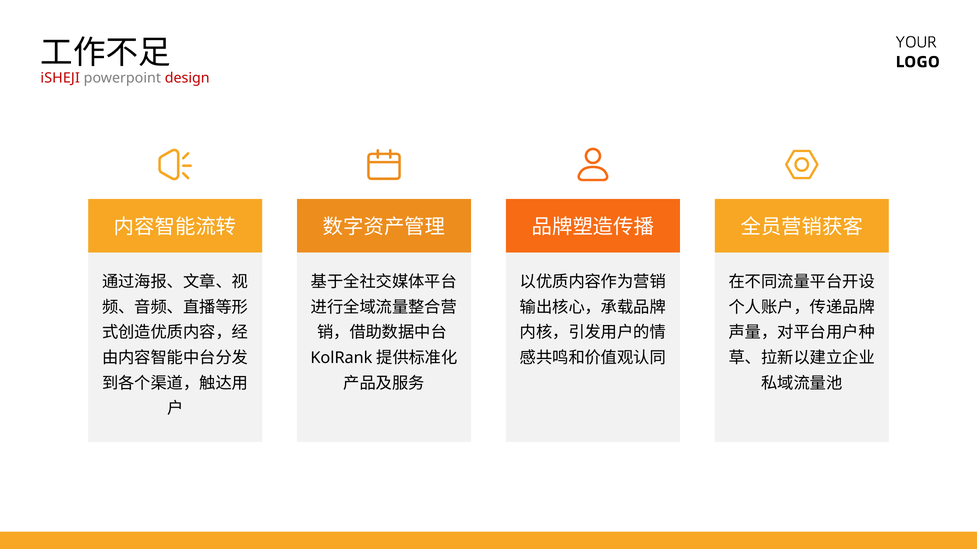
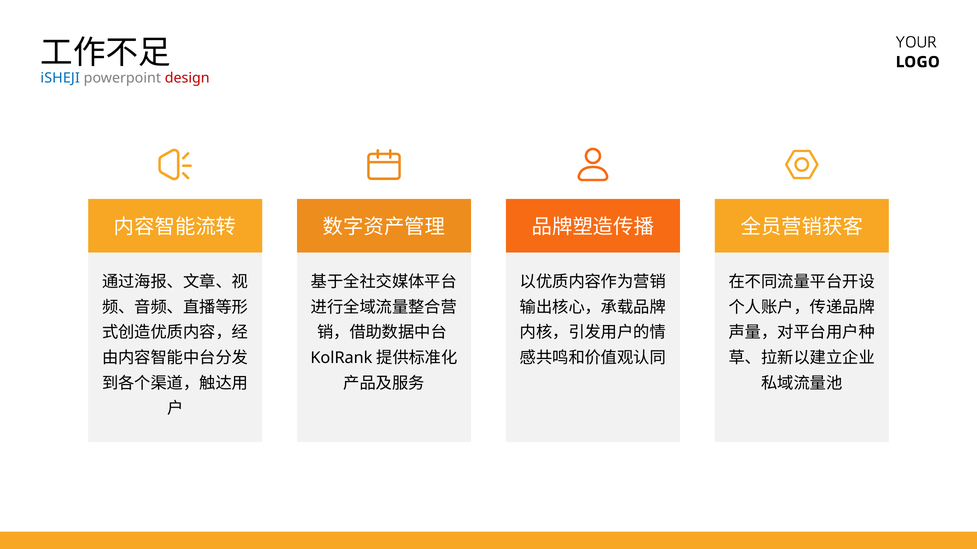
iSHEJI colour: red -> blue (60, 78)
